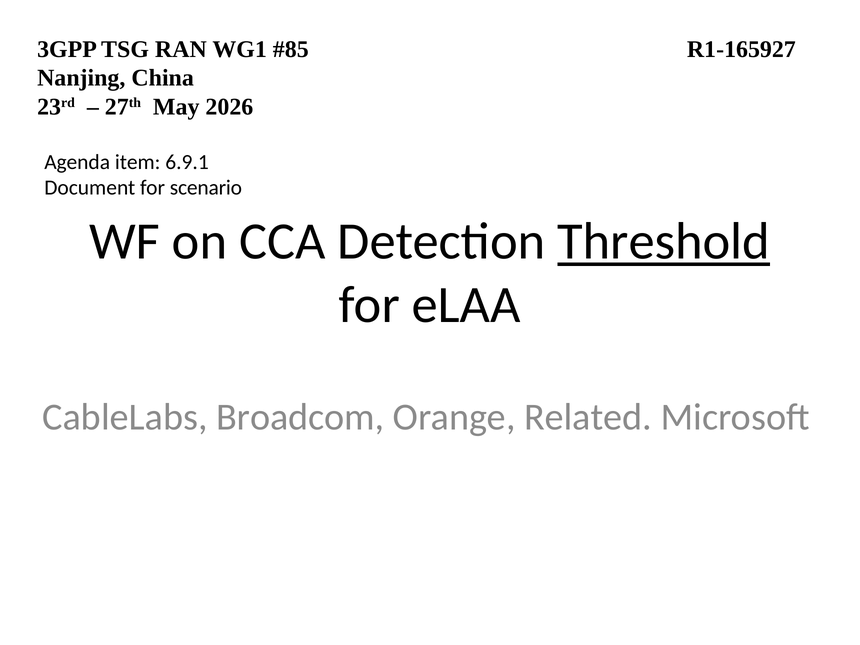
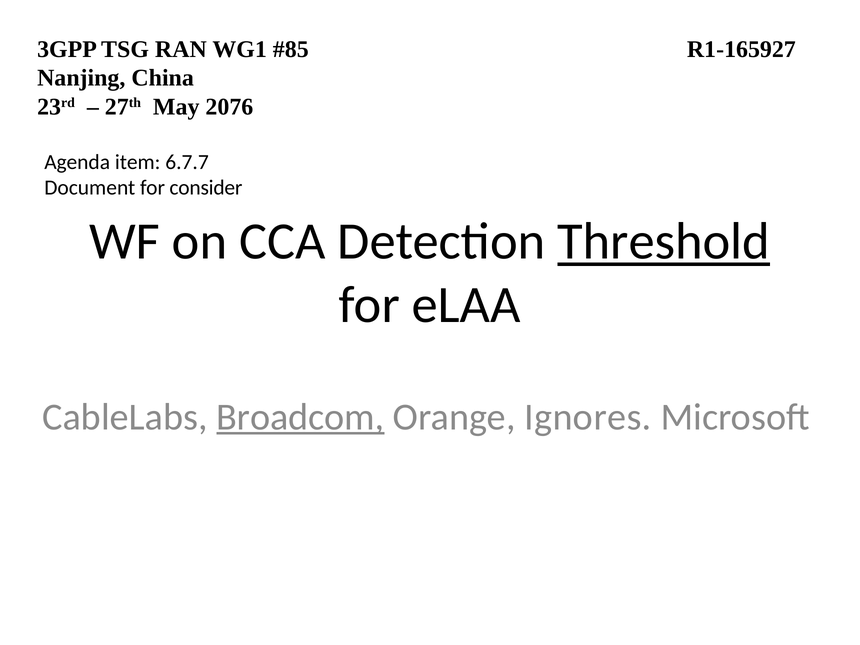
2026: 2026 -> 2076 (229, 107)
6.9.1: 6.9.1 -> 6.7.7 (187, 162)
scenario: scenario -> consider (206, 188)
Broadcom underline: none -> present (300, 417)
Related: Related -> Ignores (588, 417)
